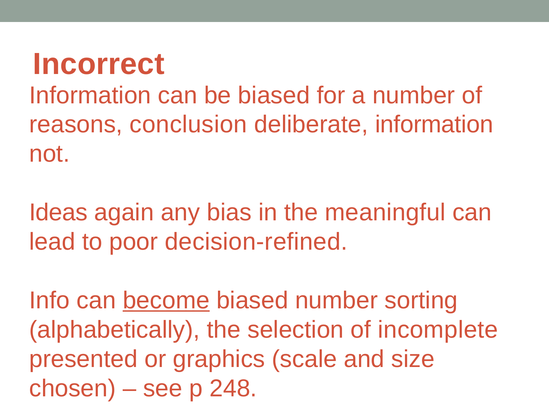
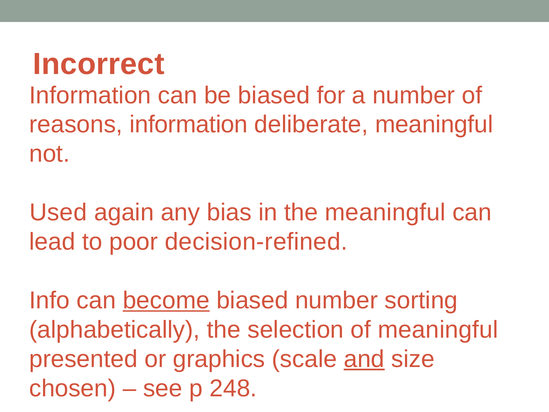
reasons conclusion: conclusion -> information (189, 125)
deliberate information: information -> meaningful (434, 125)
Ideas: Ideas -> Used (58, 212)
of incomplete: incomplete -> meaningful (438, 330)
and underline: none -> present (364, 359)
